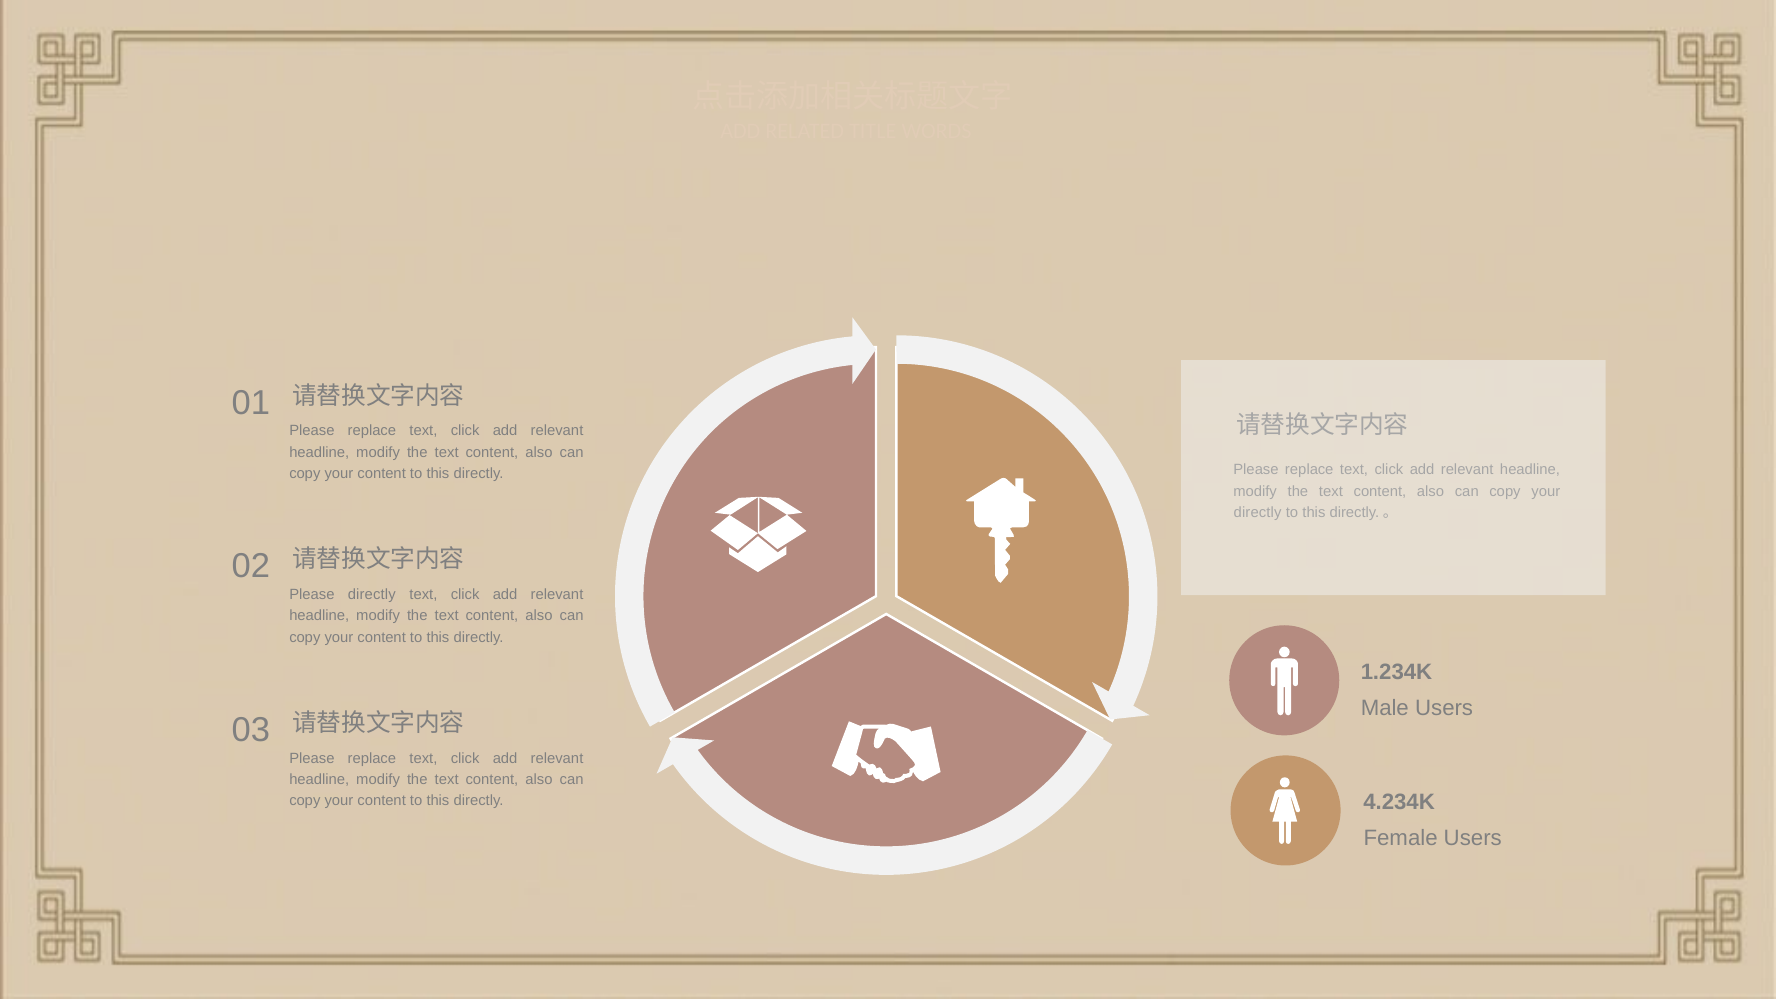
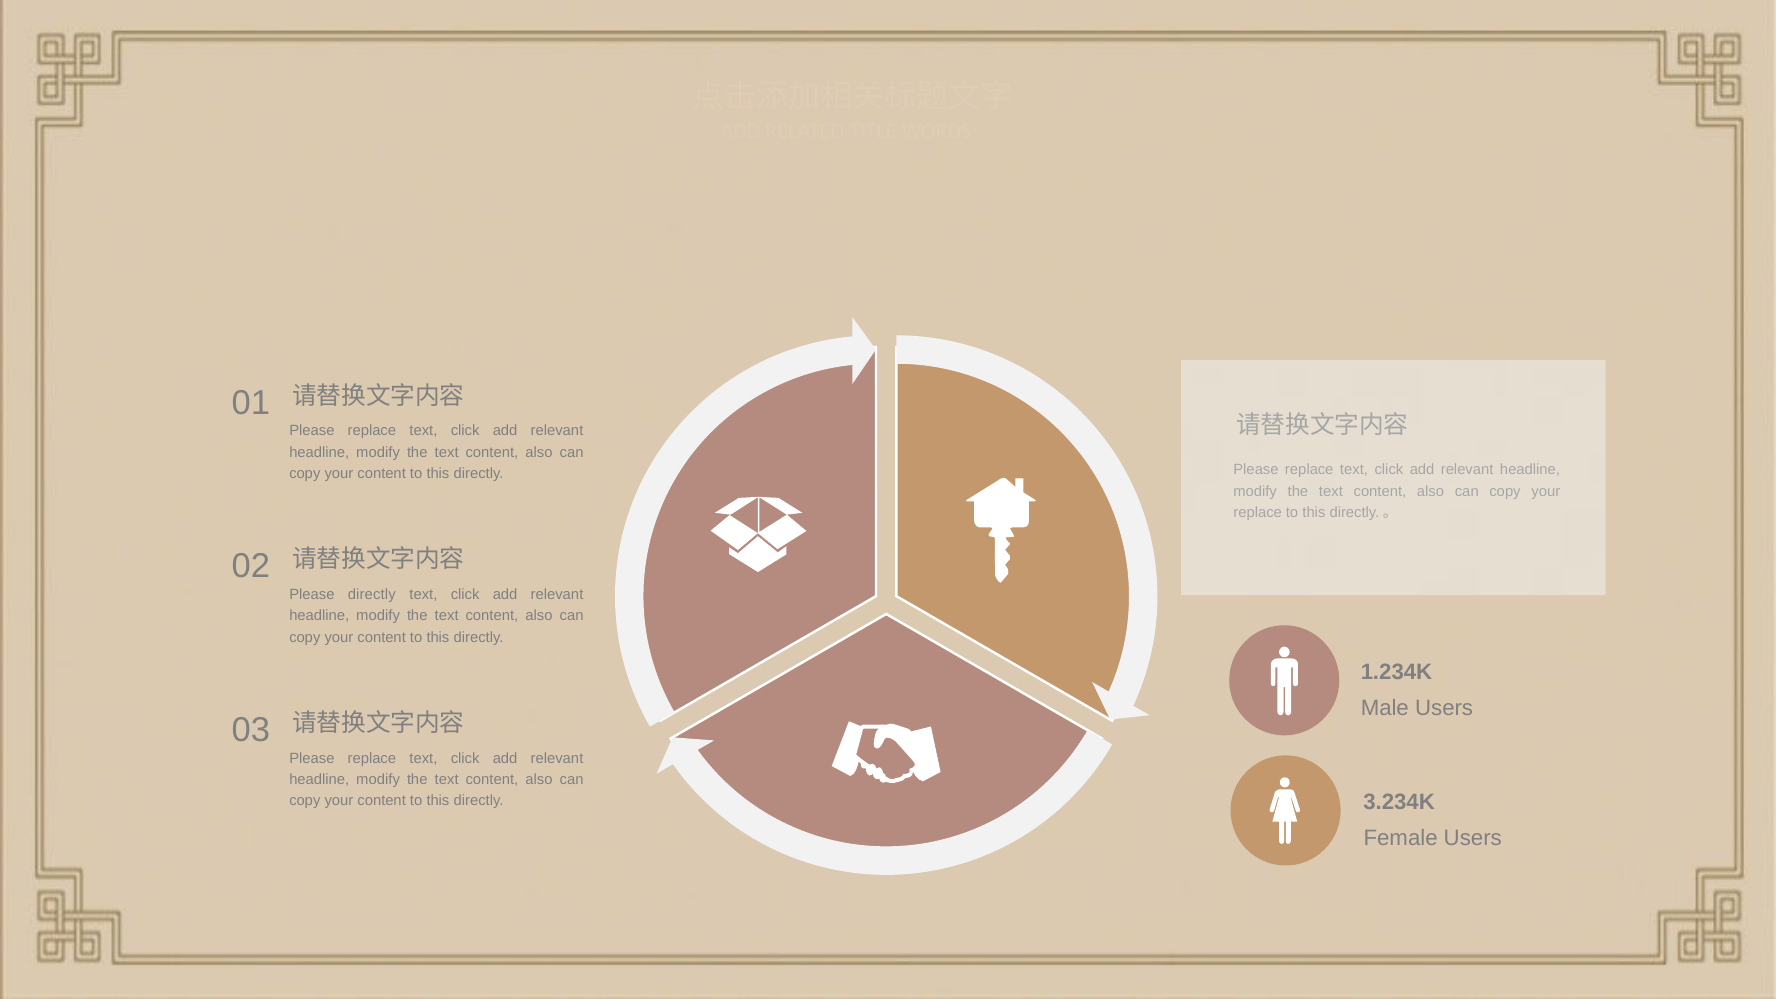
directly: directly -> replace (1258, 512)
4.234K: 4.234K -> 3.234K (1399, 802)
